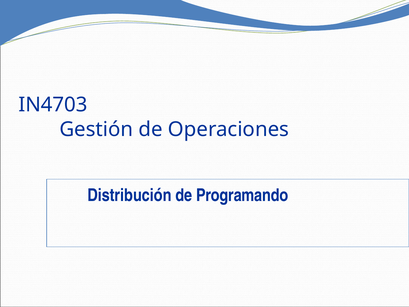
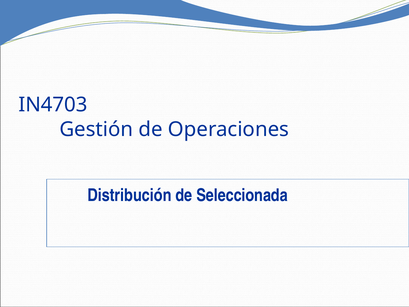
Programando: Programando -> Seleccionada (242, 195)
